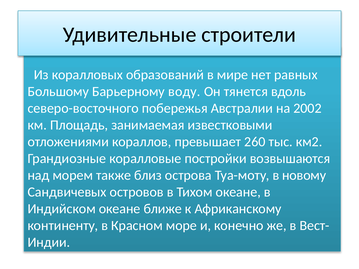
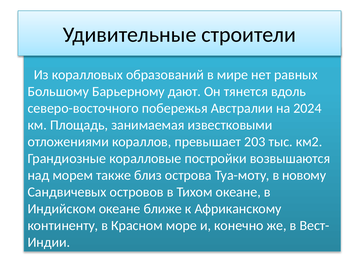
воду: воду -> дают (184, 92)
2002: 2002 -> 2024 (307, 108)
260: 260 -> 203 (255, 142)
